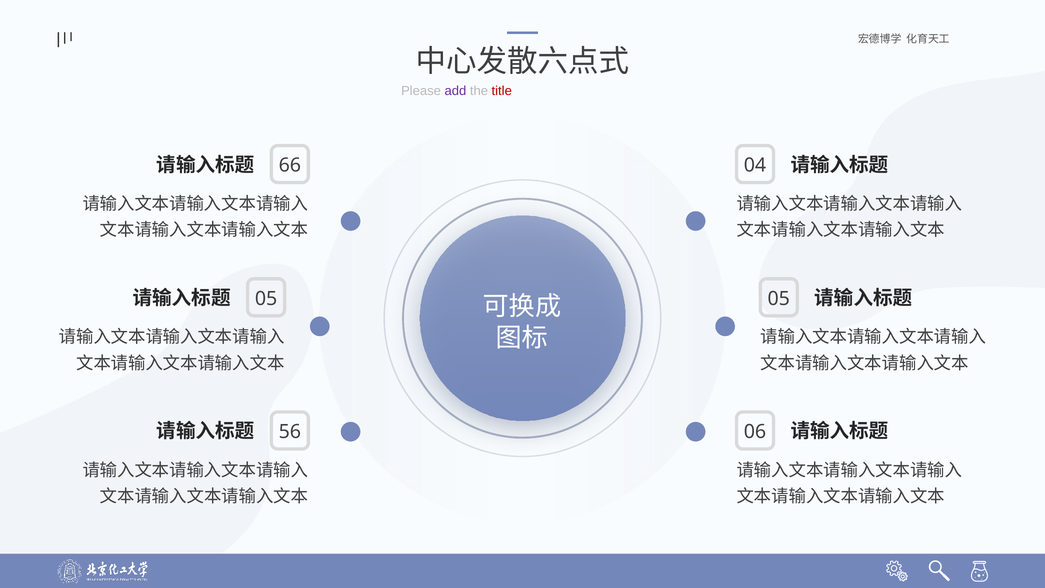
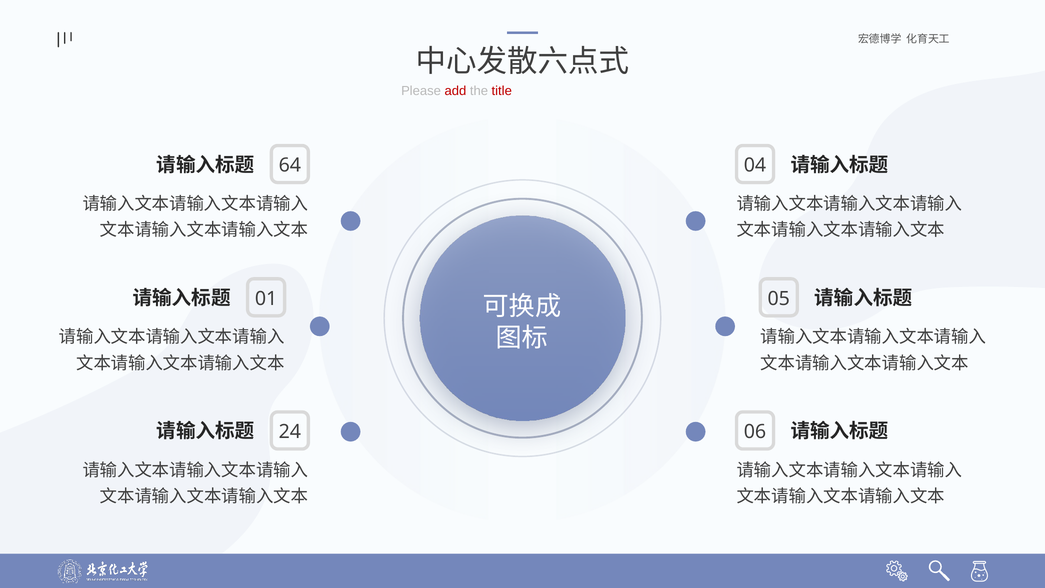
add colour: purple -> red (455, 91)
66: 66 -> 64 (290, 165)
05: 05 -> 01 (266, 299)
56: 56 -> 24 (290, 432)
